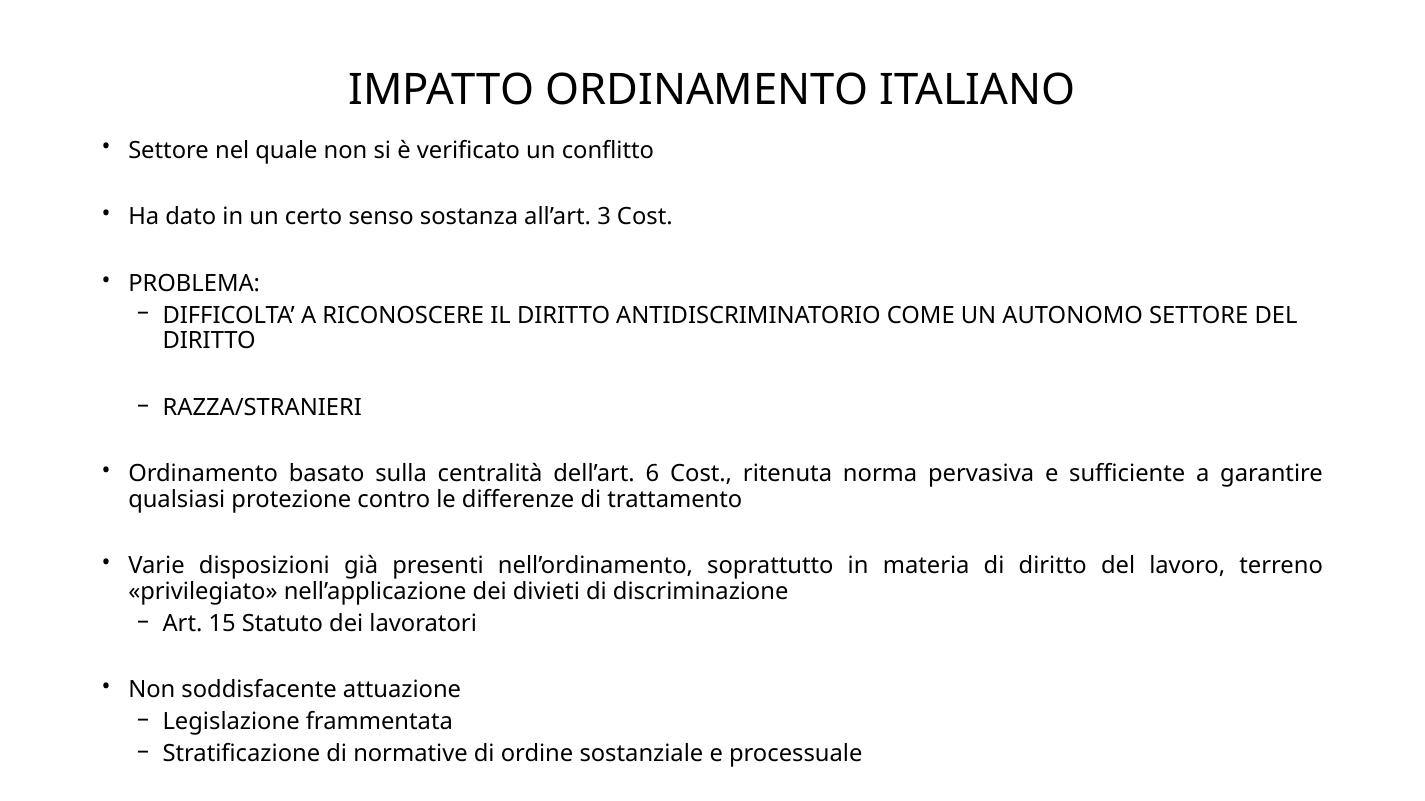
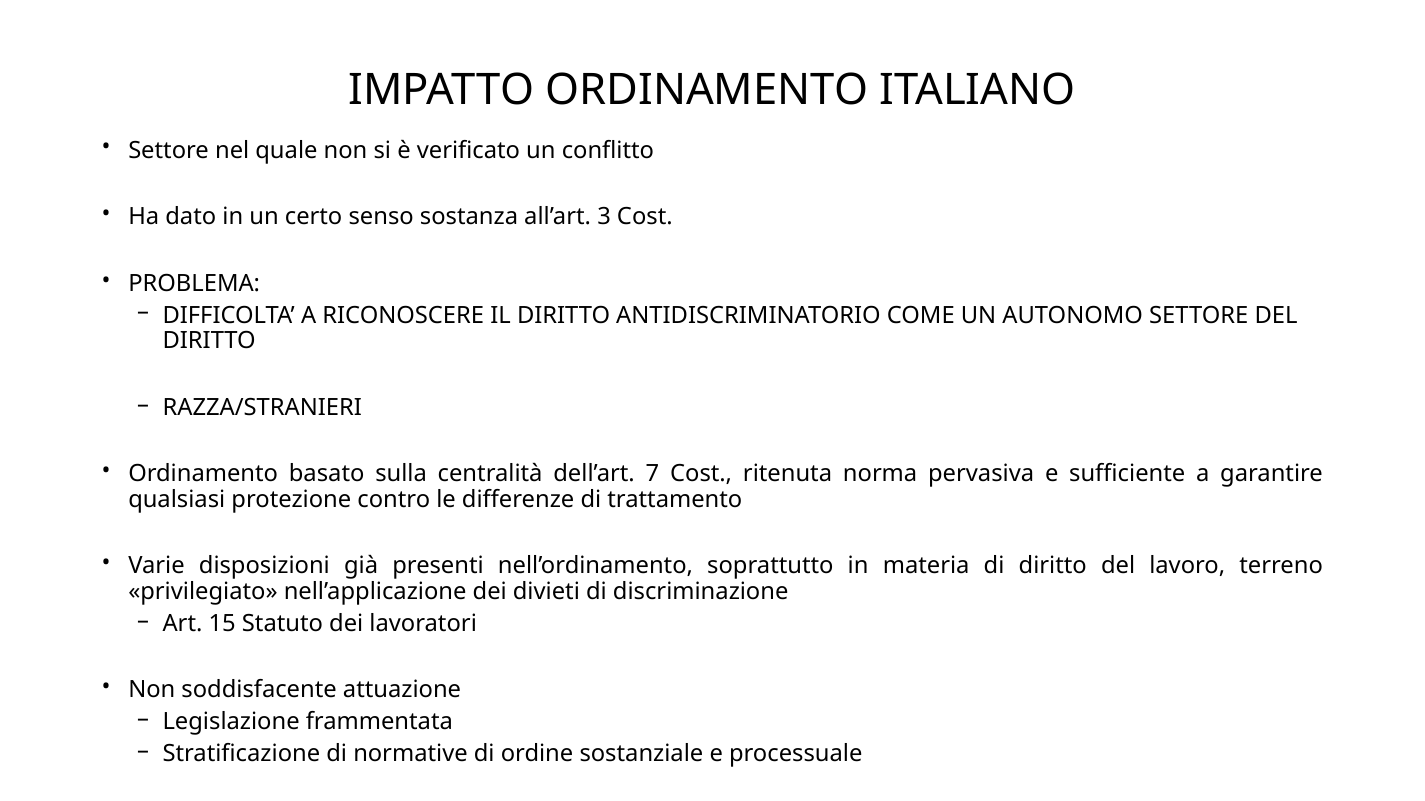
6: 6 -> 7 (652, 474)
